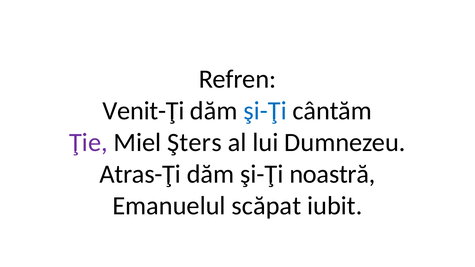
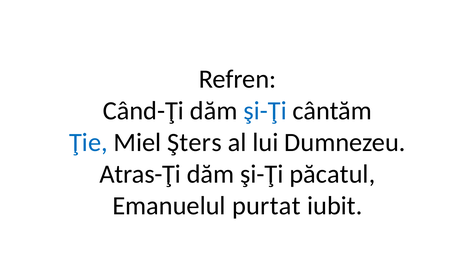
Venit-Ţi: Venit-Ţi -> Când-Ţi (143, 111)
Ţie colour: purple -> blue (88, 143)
noastră: noastră -> păcatul (332, 174)
scăpat: scăpat -> purtat (266, 206)
